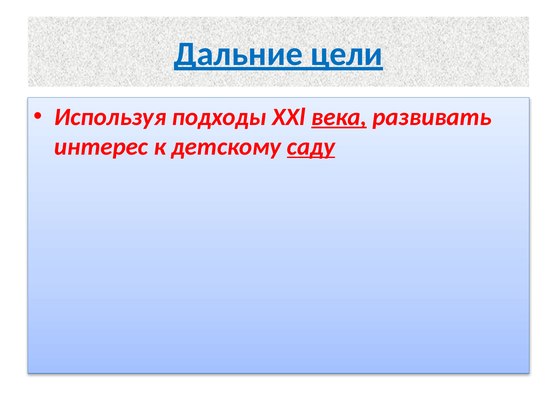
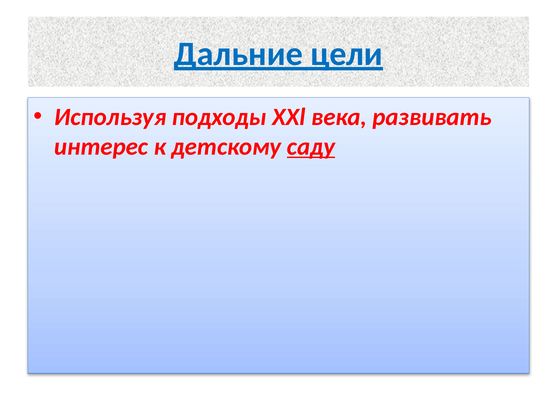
века underline: present -> none (339, 117)
